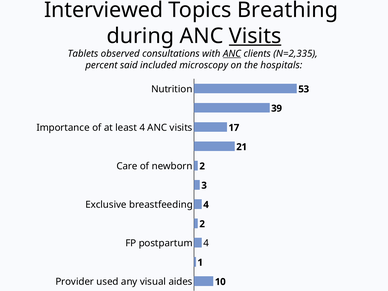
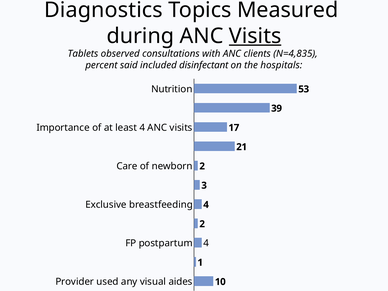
Interviewed: Interviewed -> Diagnostics (103, 10)
Breathing: Breathing -> Measured (288, 10)
ANC underline: present -> none (232, 54)
N=2,335: N=2,335 -> N=4,835 (295, 54)
microscopy: microscopy -> disinfectant (204, 65)
